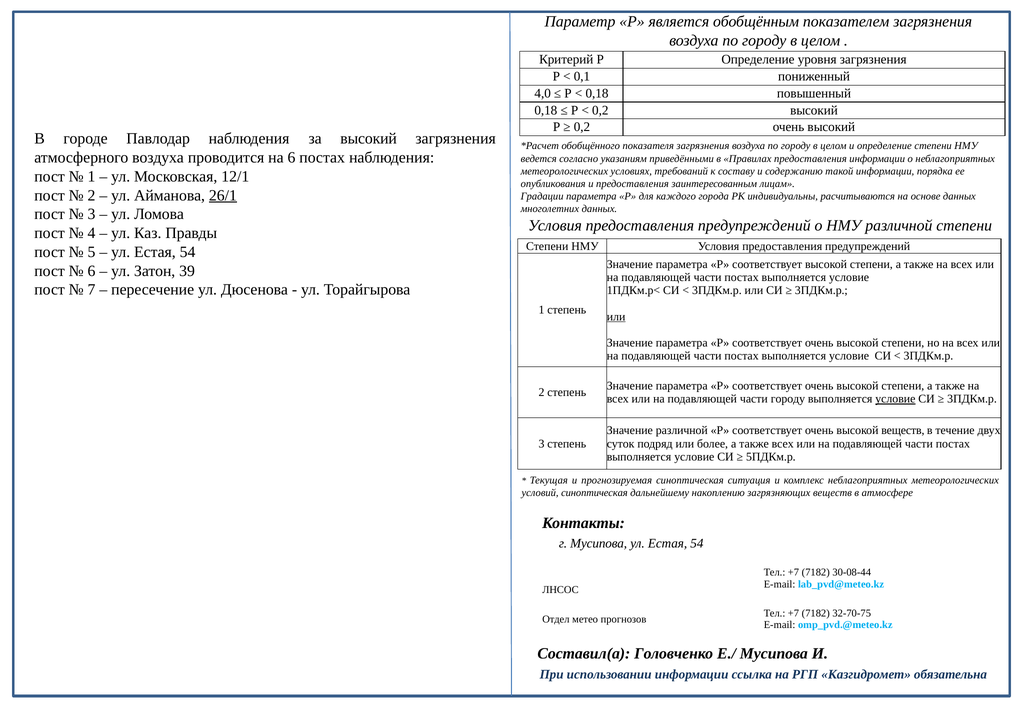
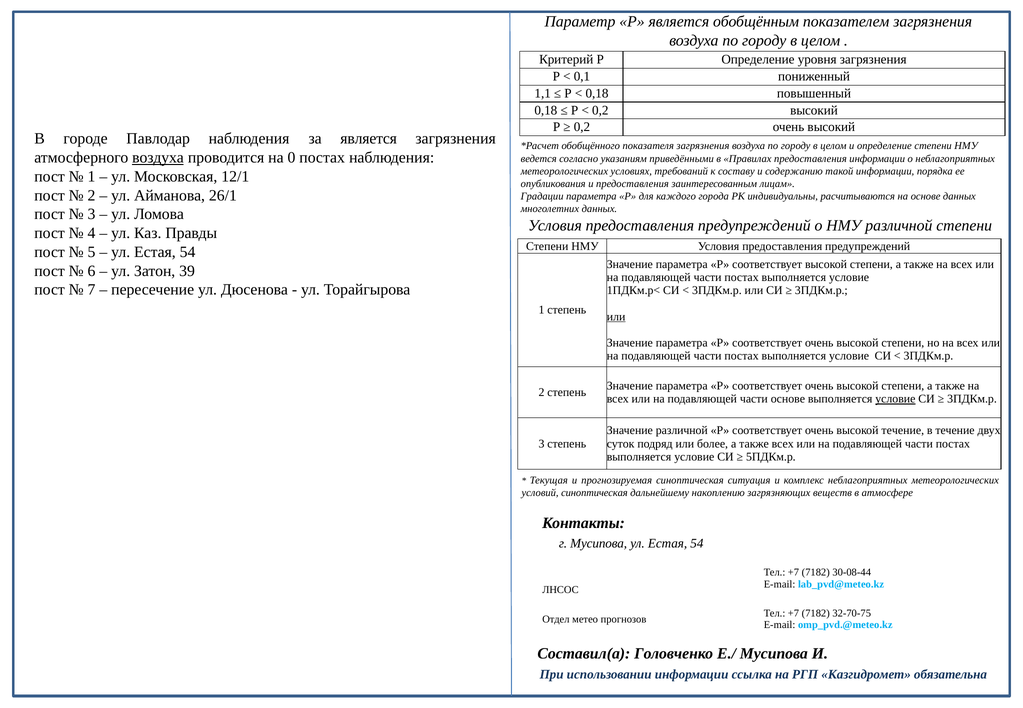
4,0: 4,0 -> 1,1 (543, 93)
за высокий: высокий -> является (369, 139)
воздуха underline: none -> present (158, 158)
на 6: 6 -> 0 (292, 158)
26/1 underline: present -> none (223, 195)
части городу: городу -> основе (788, 399)
высокой веществ: веществ -> течение (903, 431)
